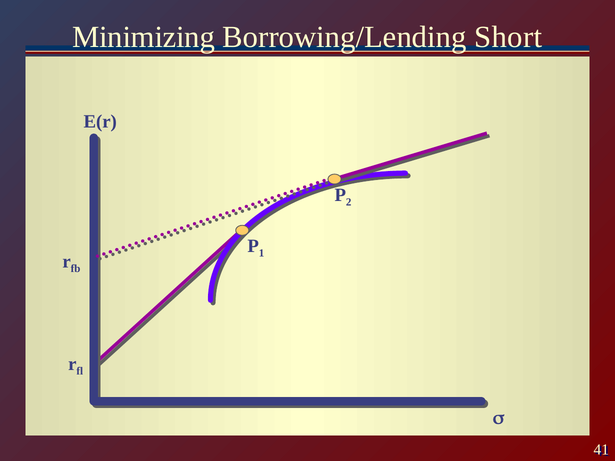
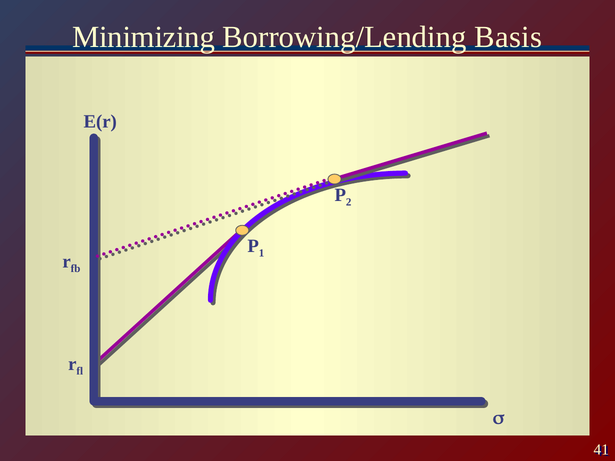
Short: Short -> Basis (508, 37)
